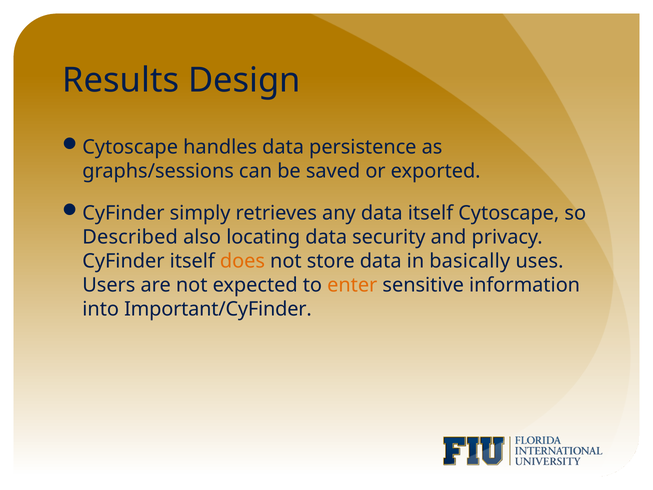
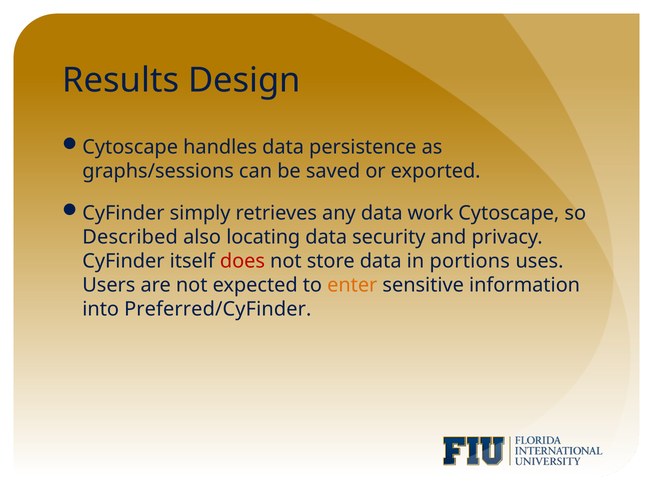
data itself: itself -> work (431, 213)
does colour: orange -> red (242, 261)
basically: basically -> portions (470, 261)
Important/CyFinder: Important/CyFinder -> Preferred/CyFinder (218, 309)
